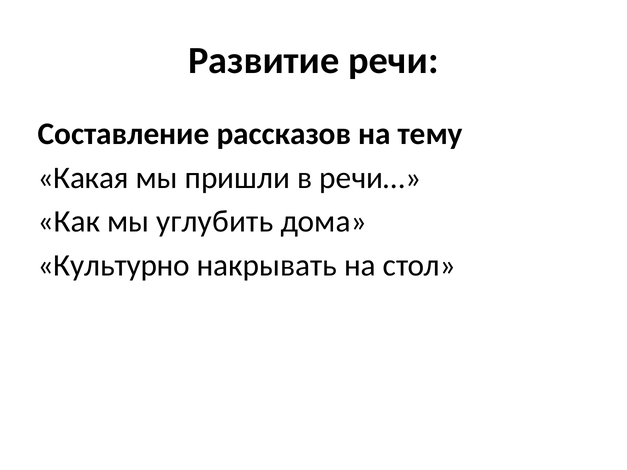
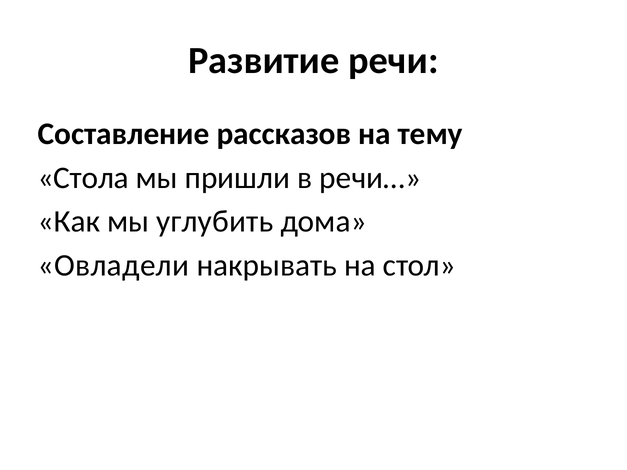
Какая: Какая -> Стола (83, 178)
Культурно: Культурно -> Овладели (113, 266)
